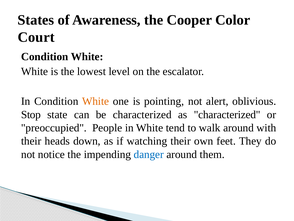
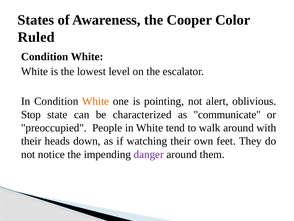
Court: Court -> Ruled (36, 37)
as characterized: characterized -> communicate (227, 114)
danger colour: blue -> purple (149, 154)
